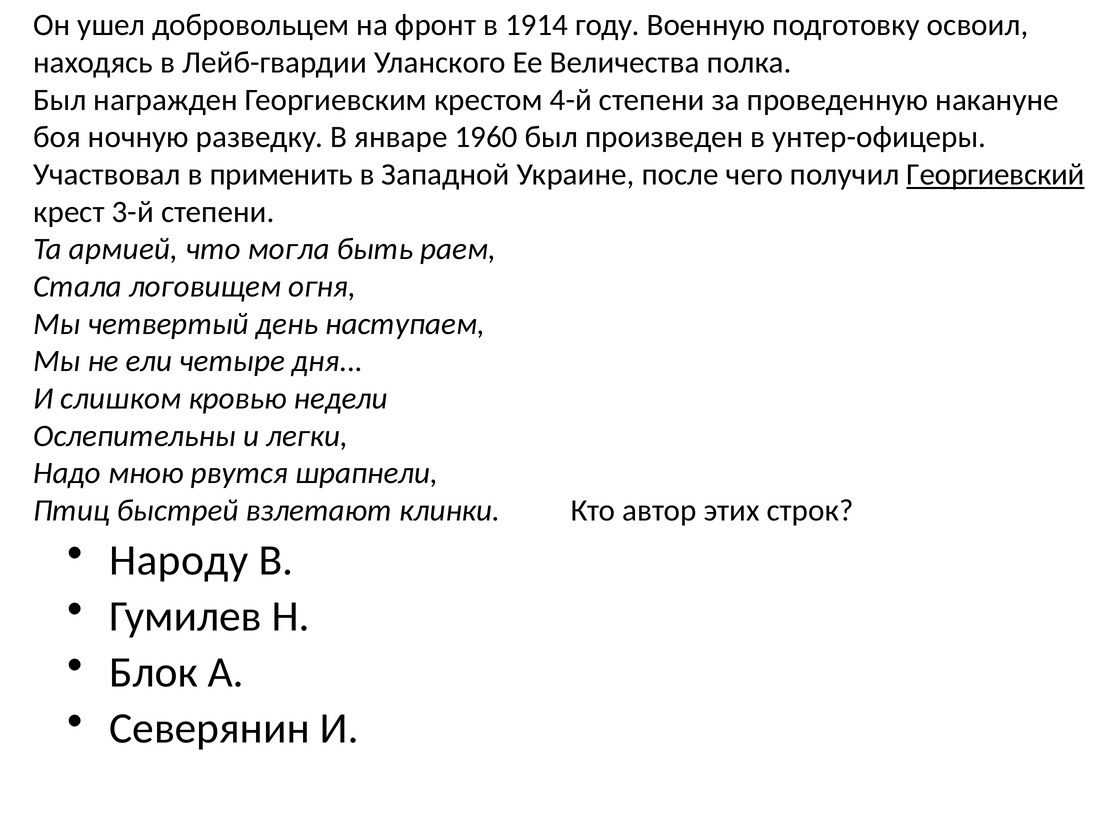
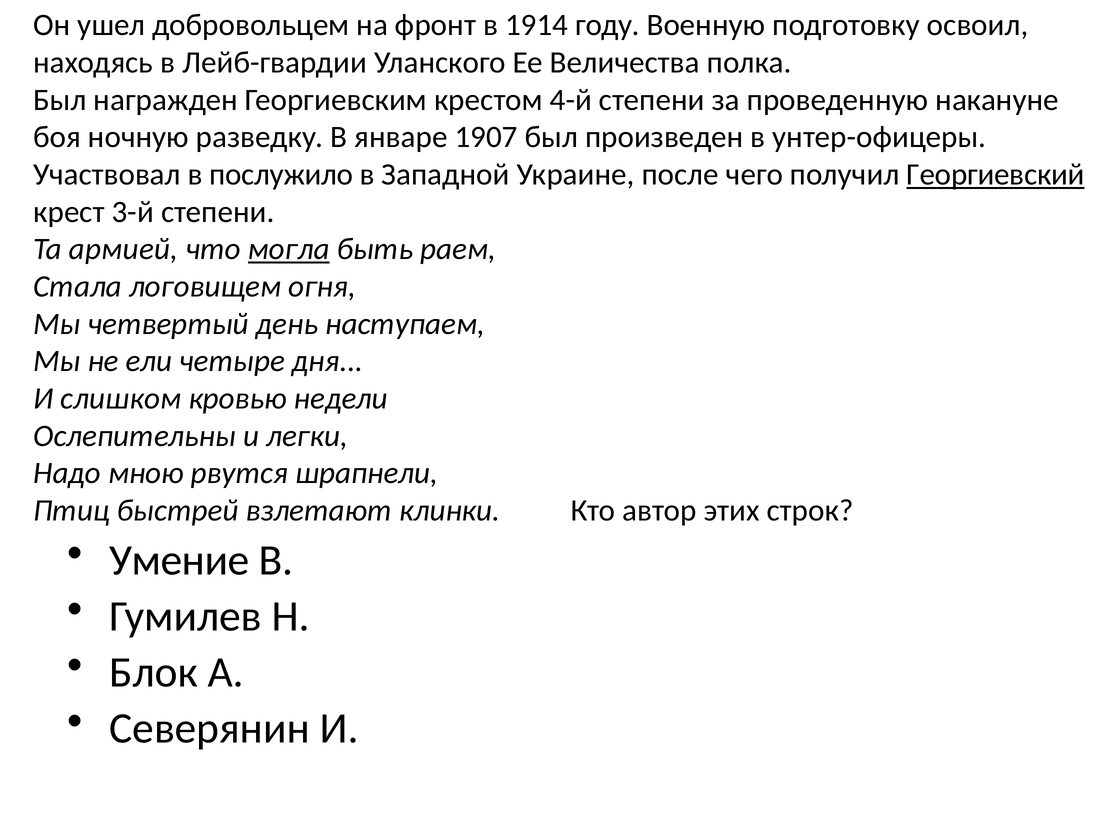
1960: 1960 -> 1907 (486, 137)
применить: применить -> послужило (281, 174)
могла underline: none -> present (289, 249)
Народу: Народу -> Умение (179, 561)
